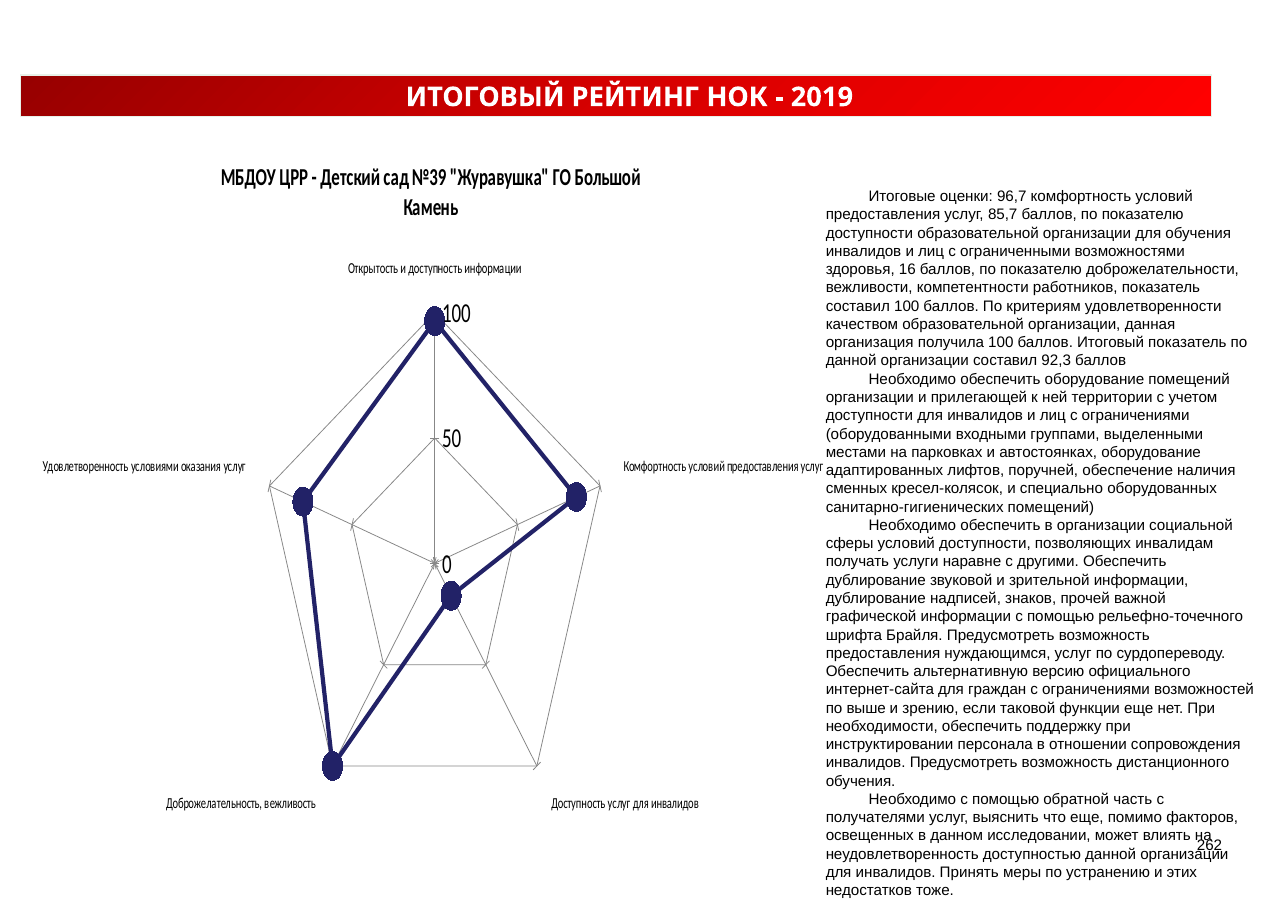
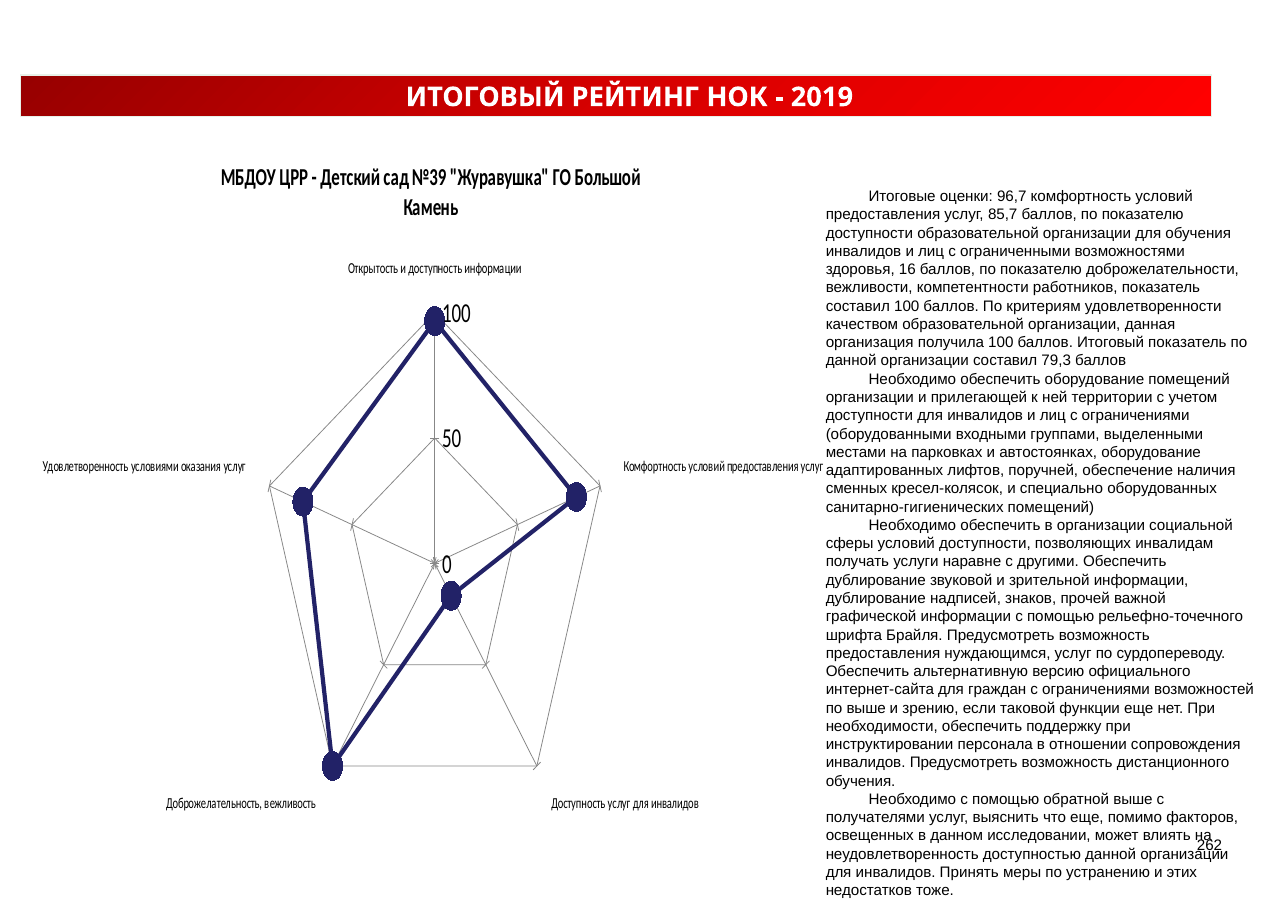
92,3: 92,3 -> 79,3 (1056, 361)
обратной часть: часть -> выше (1133, 799)
